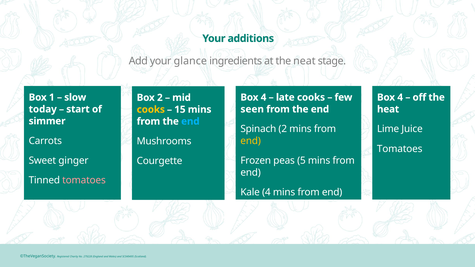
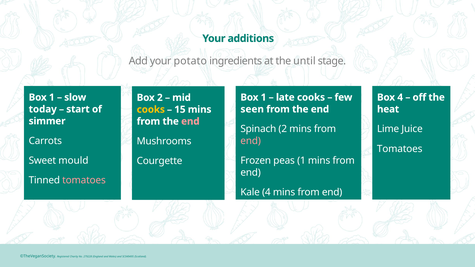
glance: glance -> potato (190, 61)
neat: neat -> until (304, 61)
4: 4 -> 1 (264, 97)
end colour: light blue -> pink (190, 121)
end colour: yellow -> pink (251, 141)
ginger: ginger -> mould (73, 161)
peas 5: 5 -> 1 (301, 161)
